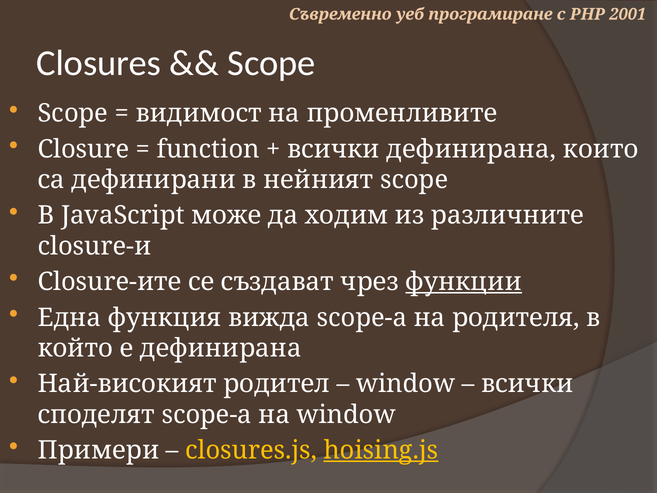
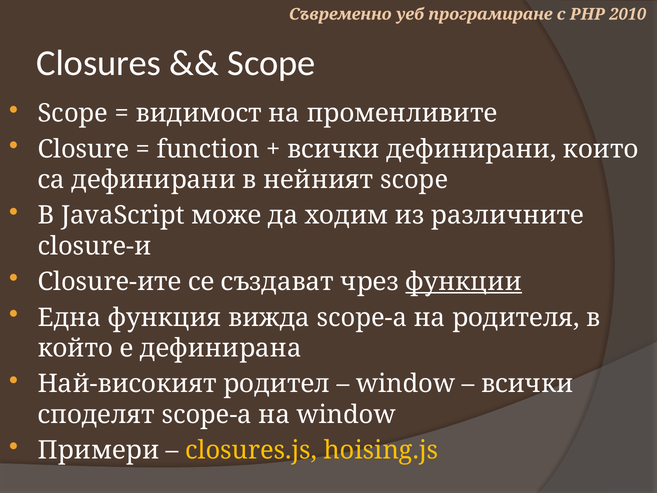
2001: 2001 -> 2010 (628, 14)
всички дефинирана: дефинирана -> дефинирани (471, 149)
hoising.js underline: present -> none (381, 450)
